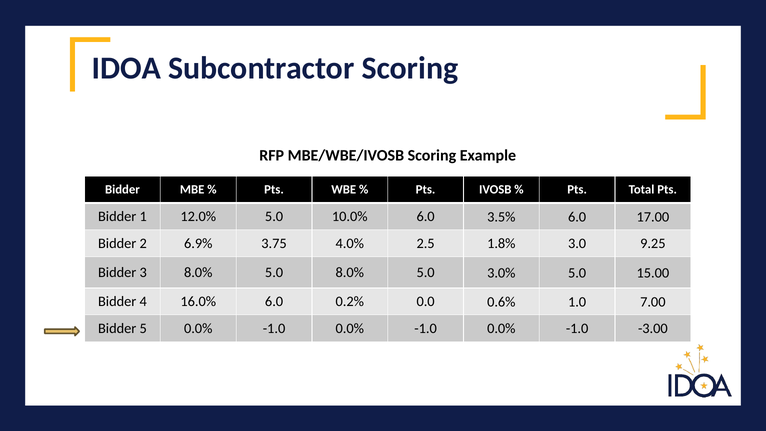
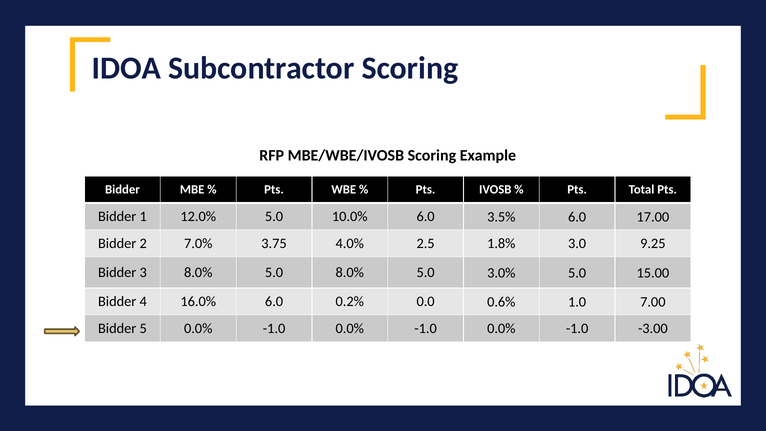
6.9%: 6.9% -> 7.0% (198, 243)
